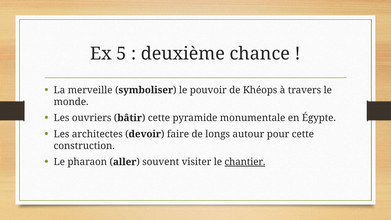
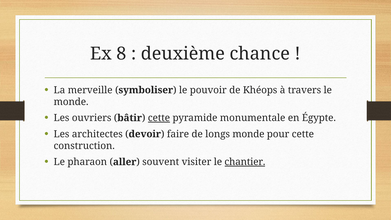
5: 5 -> 8 (121, 54)
cette underline: none -> present (159, 118)
longs autour: autour -> monde (248, 134)
